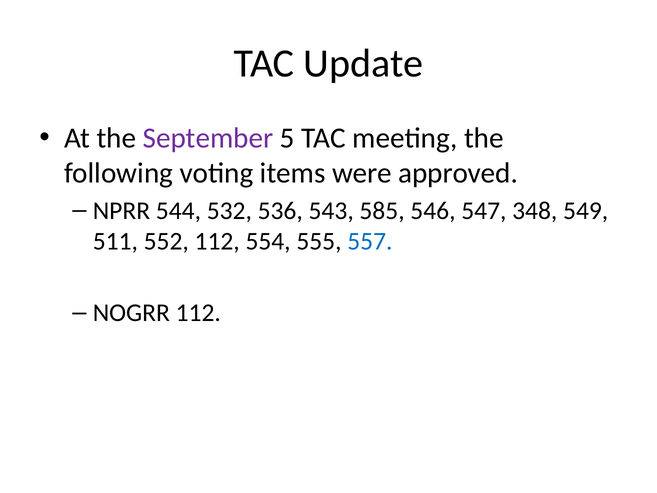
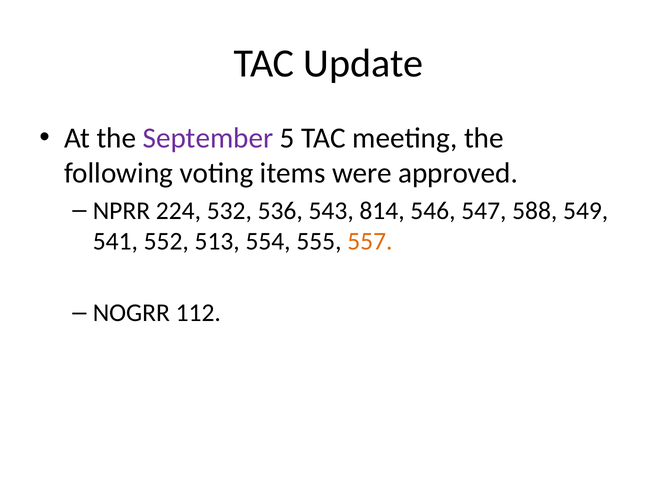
544: 544 -> 224 (178, 211)
585: 585 -> 814 (382, 211)
348: 348 -> 588 (535, 211)
511: 511 -> 541 (115, 241)
552 112: 112 -> 513 (217, 241)
557 colour: blue -> orange (370, 241)
